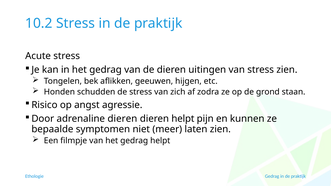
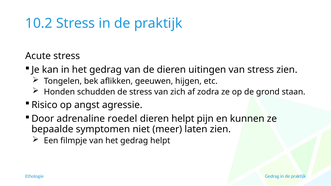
adrenaline dieren: dieren -> roedel (122, 119)
